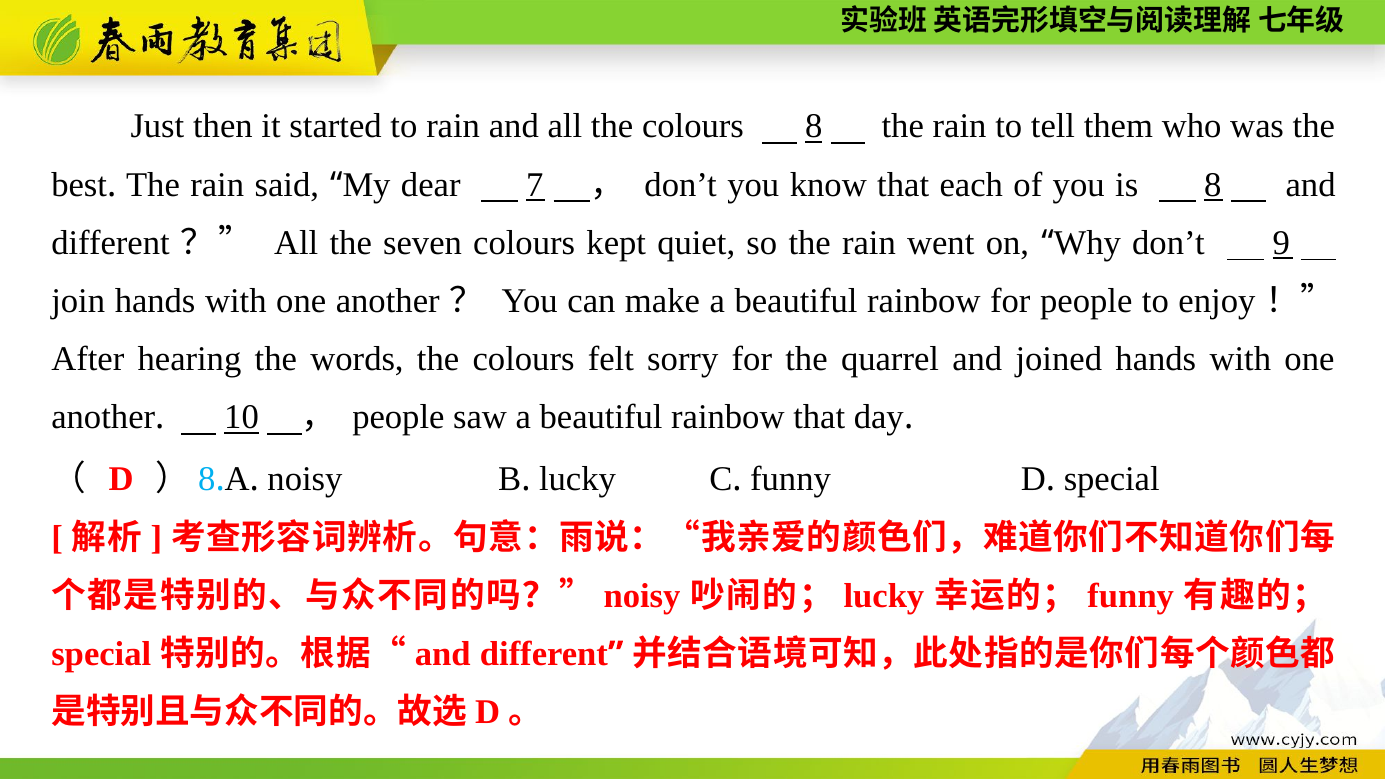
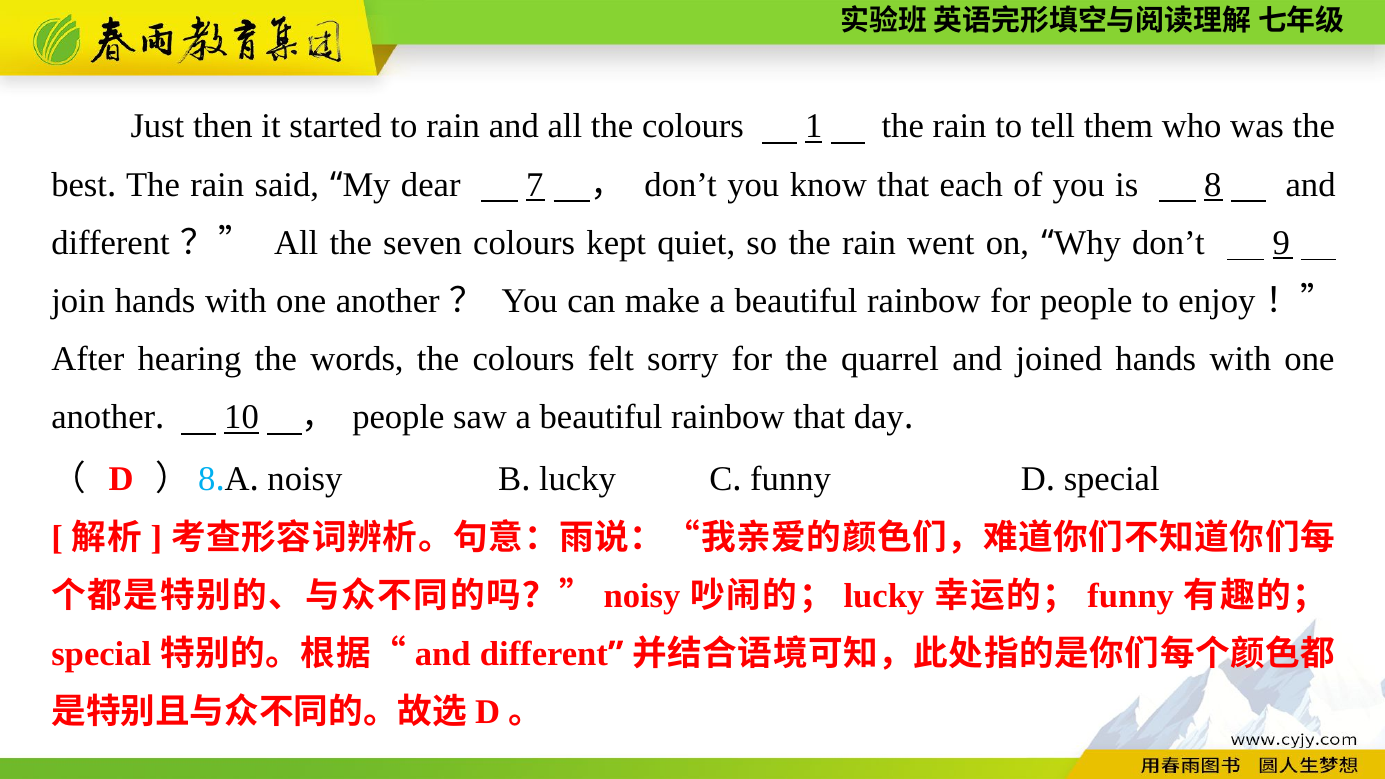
colours 8: 8 -> 1 (814, 127)
